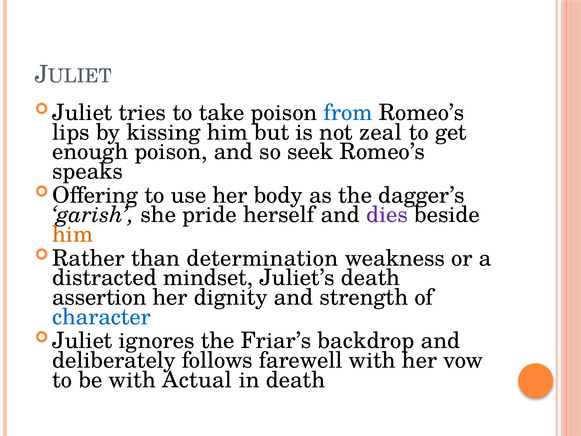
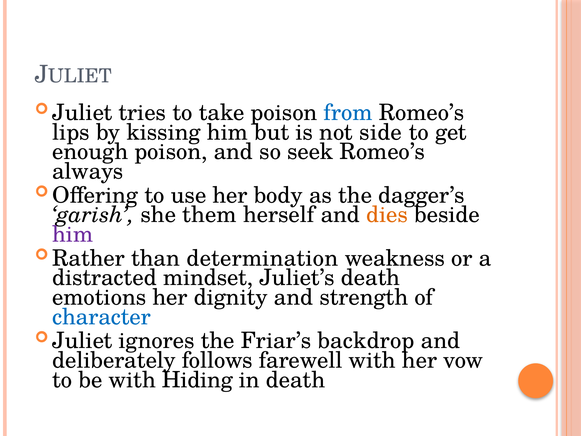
zeal: zeal -> side (381, 132)
speaks: speaks -> always (88, 171)
pride: pride -> them (209, 215)
dies colour: purple -> orange (387, 215)
him colour: orange -> purple (73, 234)
assertion: assertion -> emotions (99, 297)
Actual: Actual -> Hiding (197, 380)
